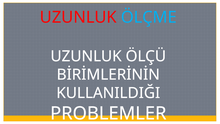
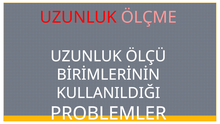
ÖLÇME colour: light blue -> pink (149, 17)
